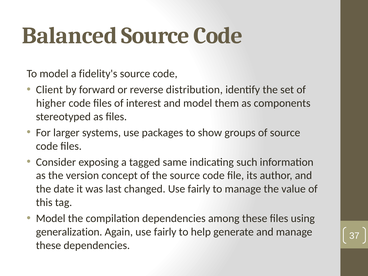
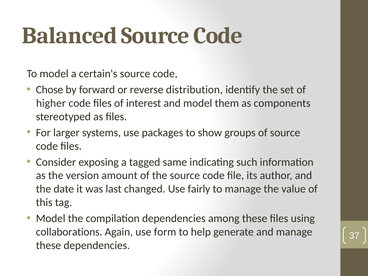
fidelity's: fidelity's -> certain's (98, 74)
Client: Client -> Chose (50, 90)
concept: concept -> amount (120, 176)
generalization: generalization -> collaborations (69, 232)
Again use fairly: fairly -> form (165, 232)
